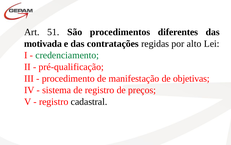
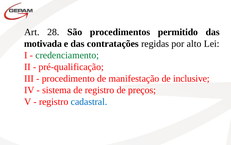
51: 51 -> 28 (53, 32)
diferentes: diferentes -> permitido (178, 32)
objetivas: objetivas -> inclusive (191, 78)
cadastral colour: black -> blue (89, 101)
